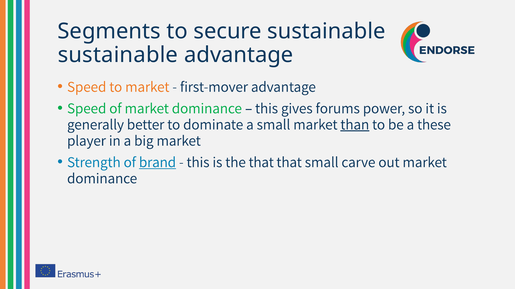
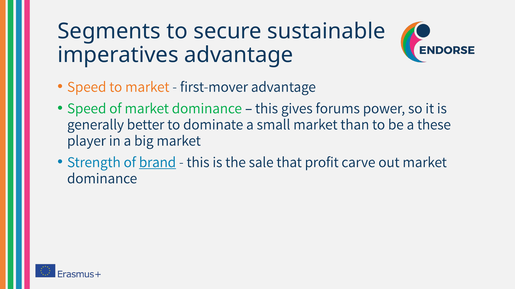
sustainable: sustainable -> imperatives (118, 55)
than underline: present -> none (355, 125)
the that: that -> sale (261, 163)
that small: small -> profit (322, 163)
